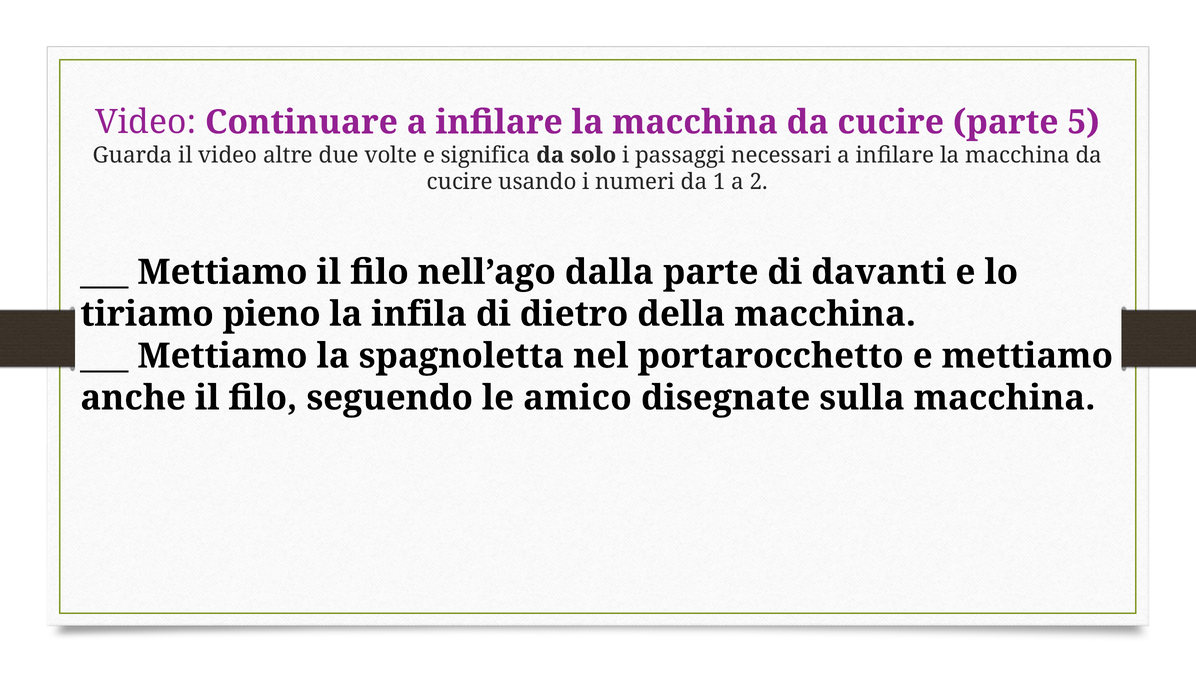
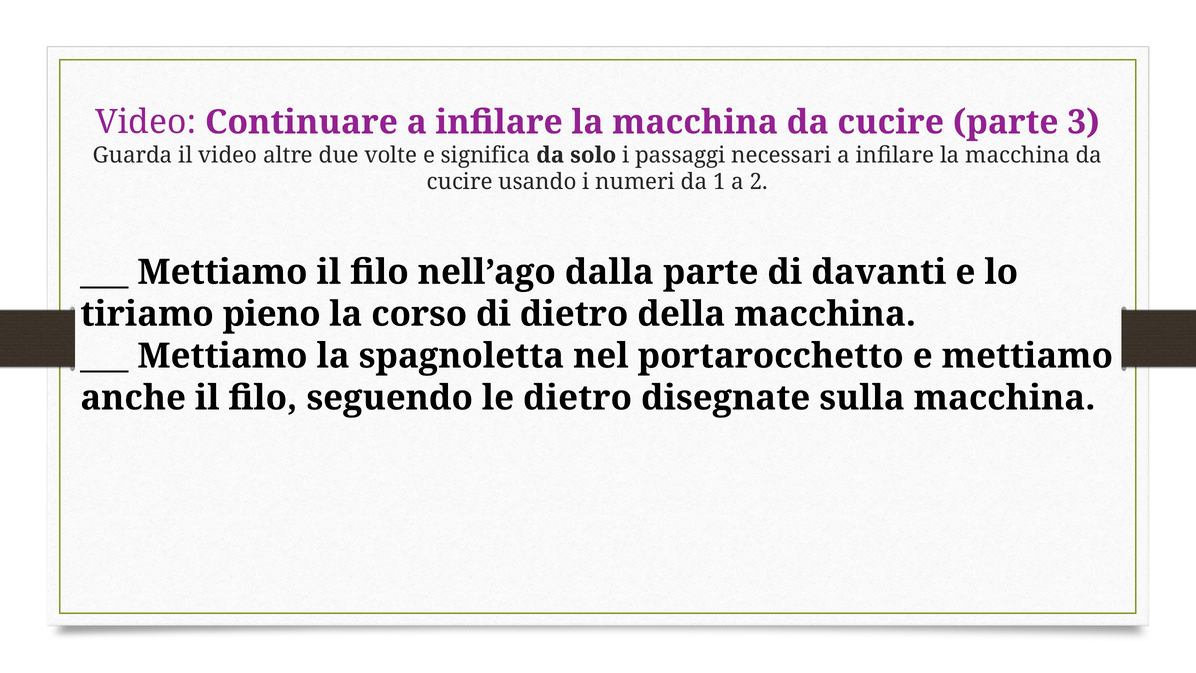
5: 5 -> 3 (1083, 122)
infila: infila -> corso (419, 314)
le amico: amico -> dietro (578, 398)
